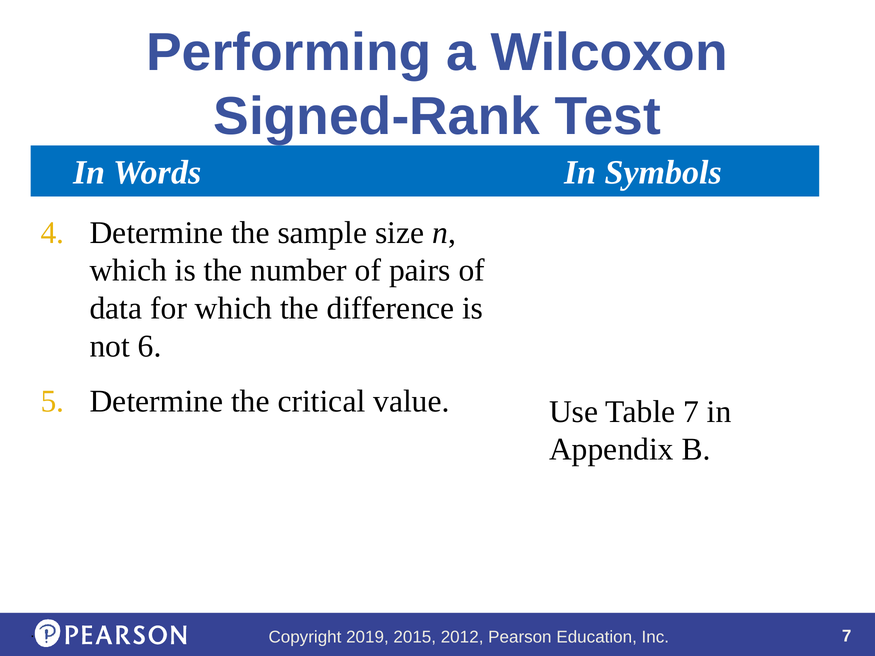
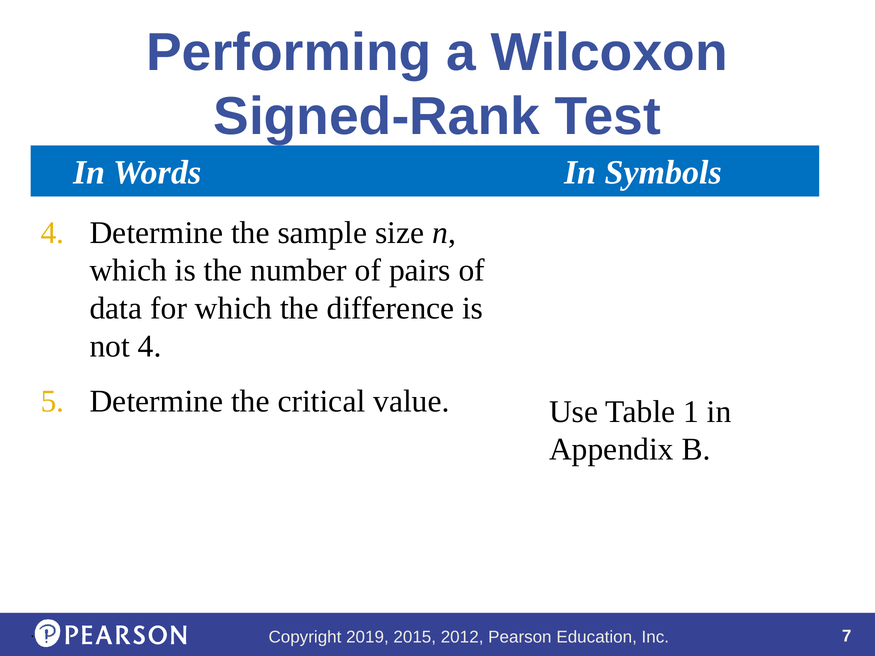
not 6: 6 -> 4 (150, 346)
Table 7: 7 -> 1 (691, 412)
